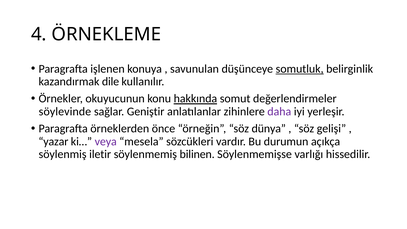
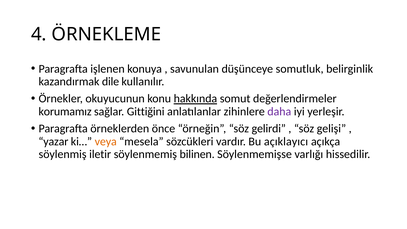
somutluk underline: present -> none (300, 69)
söylevinde: söylevinde -> korumamız (65, 112)
Geniştir: Geniştir -> Gittiğini (146, 112)
dünya: dünya -> gelirdi (269, 129)
veya colour: purple -> orange (106, 141)
durumun: durumun -> açıklayıcı (286, 141)
